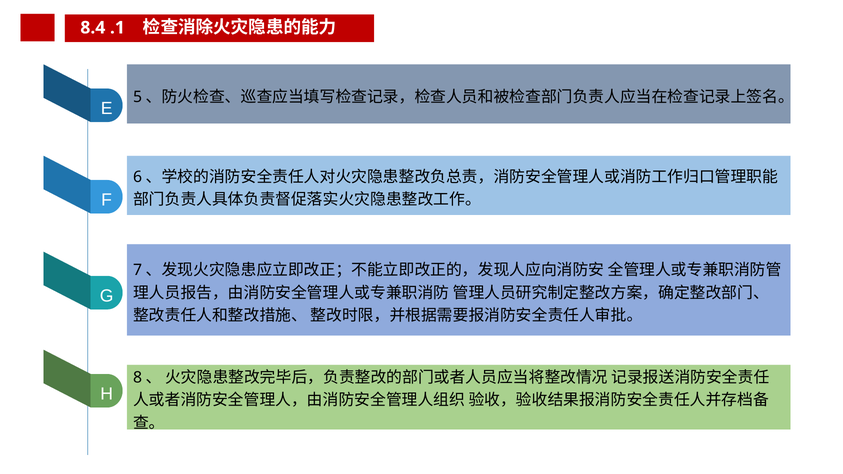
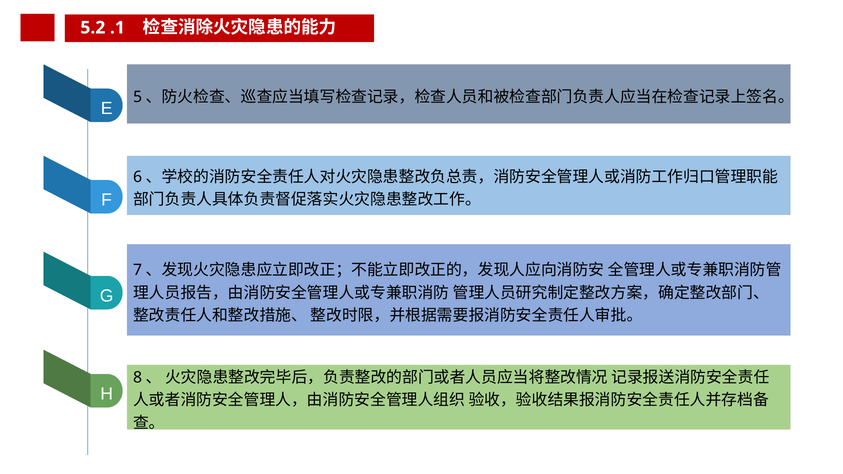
8.4: 8.4 -> 5.2 (93, 28)
